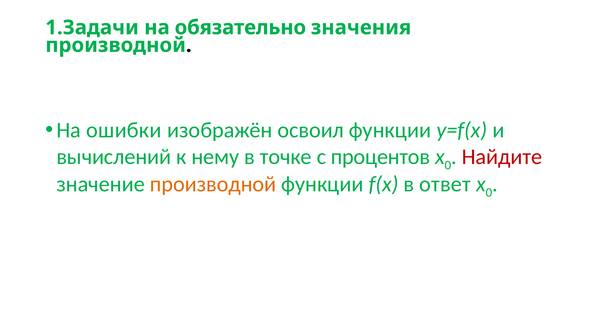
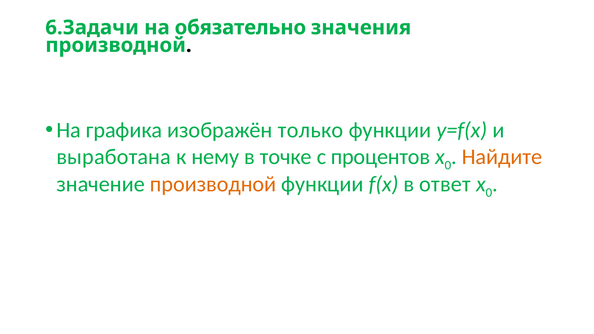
1.Задачи: 1.Задачи -> 6.Задачи (92, 28)
ошибки: ошибки -> графика (124, 130)
освоил: освоил -> только (311, 130)
вычислений: вычислений -> выработана (114, 157)
Найдите colour: red -> orange (502, 157)
